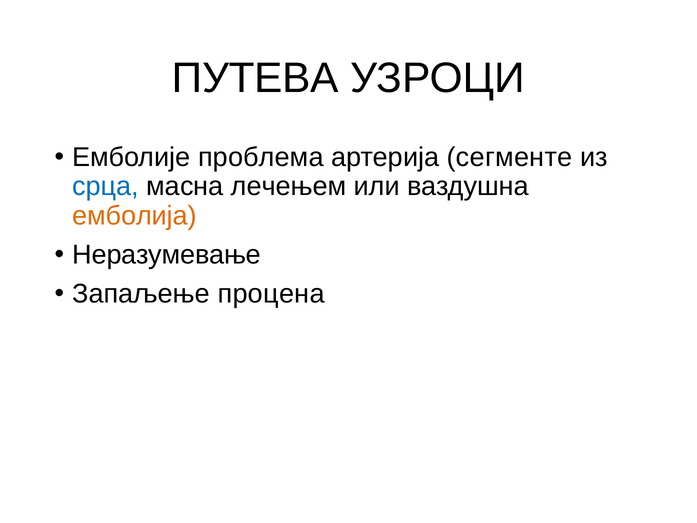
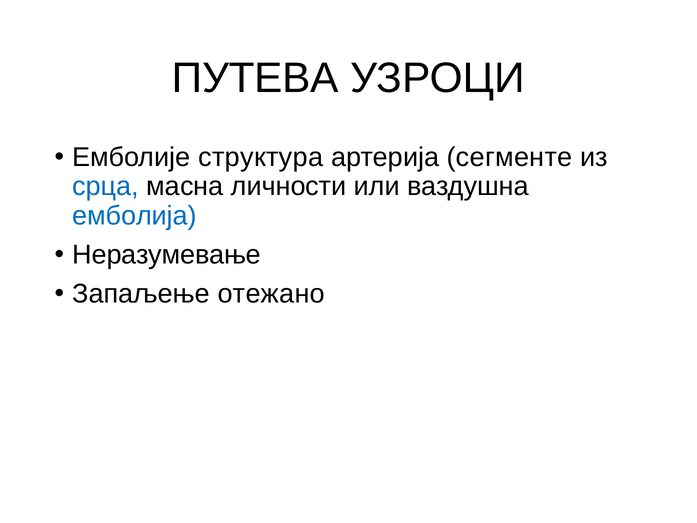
проблема: проблема -> структура (261, 157)
лечењем: лечењем -> личности (289, 186)
емболија colour: orange -> blue (135, 216)
процена: процена -> отежано (271, 294)
